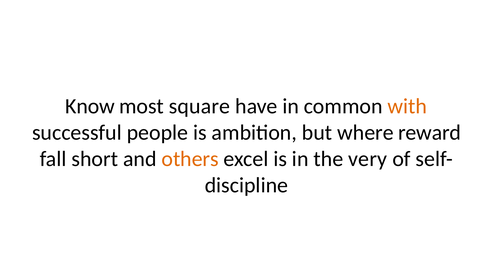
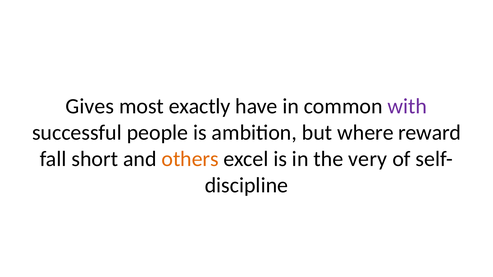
Know: Know -> Gives (90, 107)
square: square -> exactly (200, 107)
with colour: orange -> purple (407, 107)
